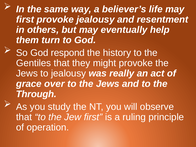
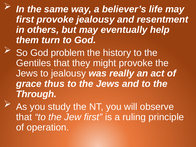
respond: respond -> problem (68, 53)
over: over -> thus (54, 84)
